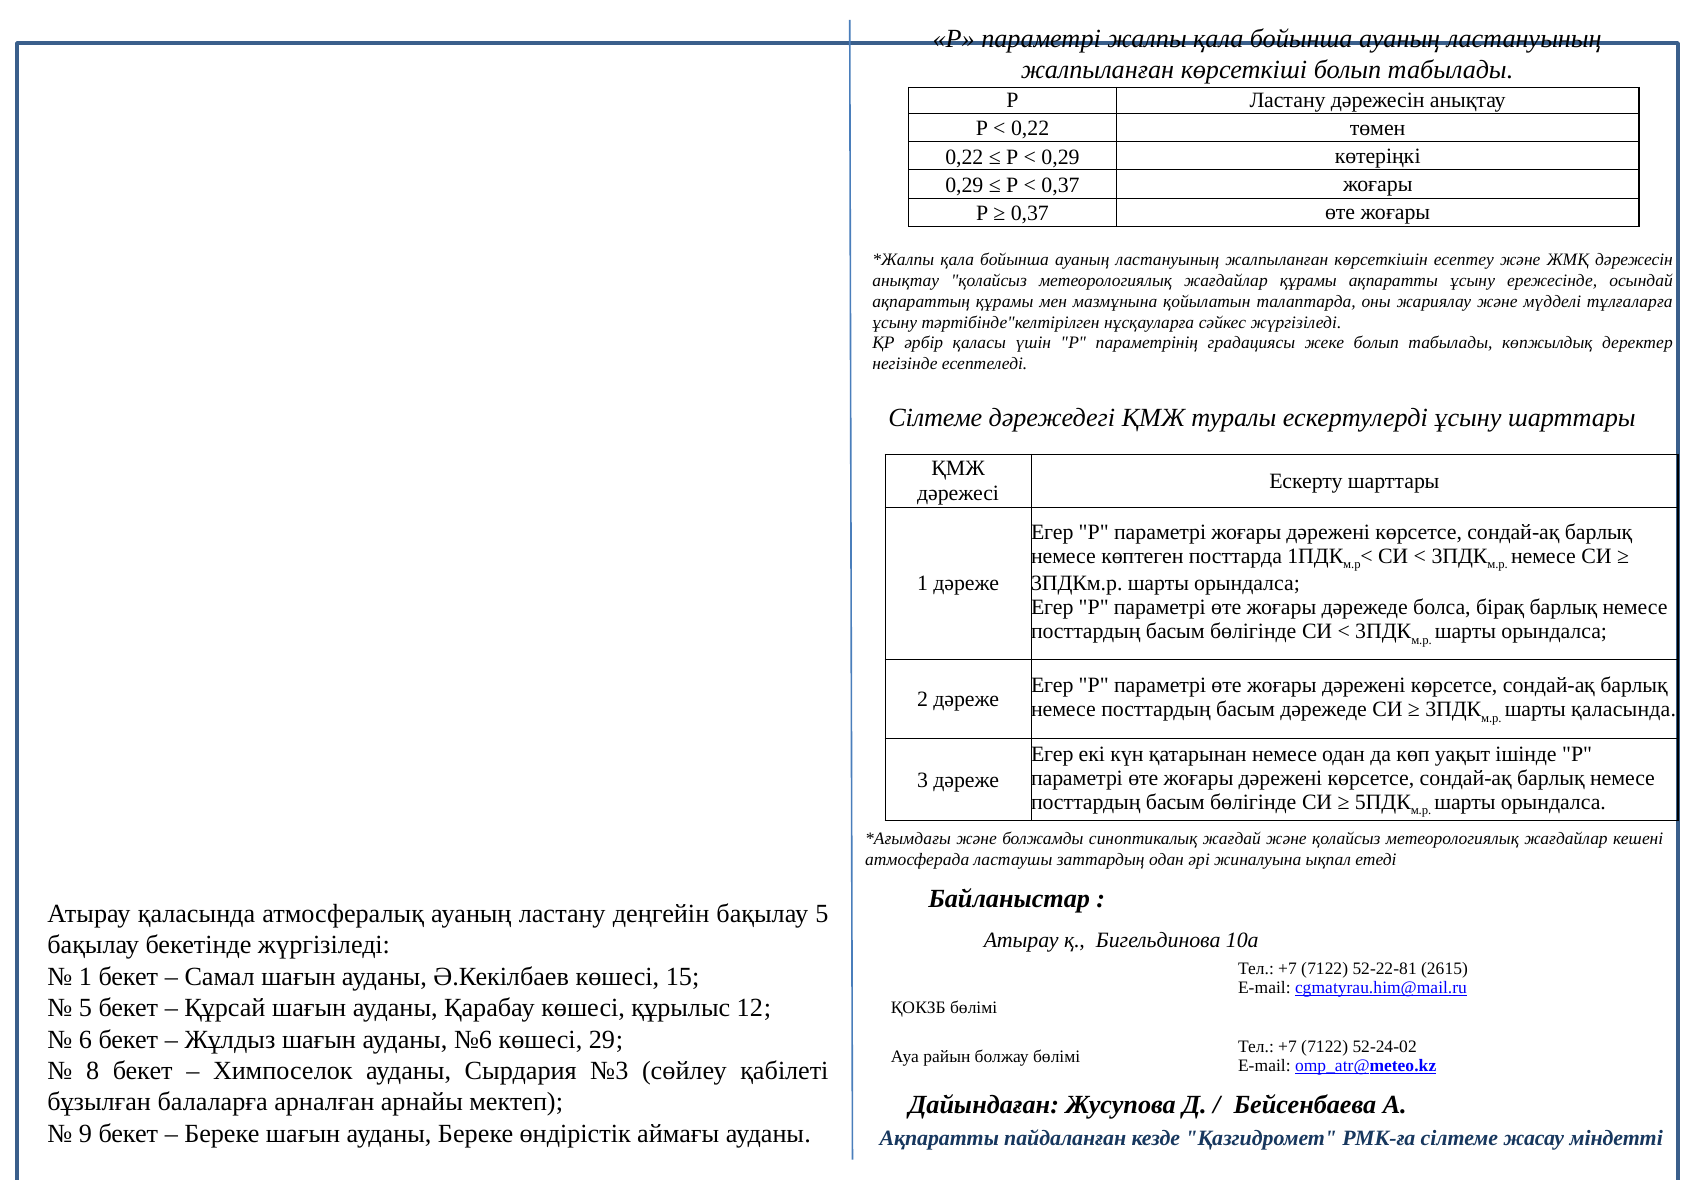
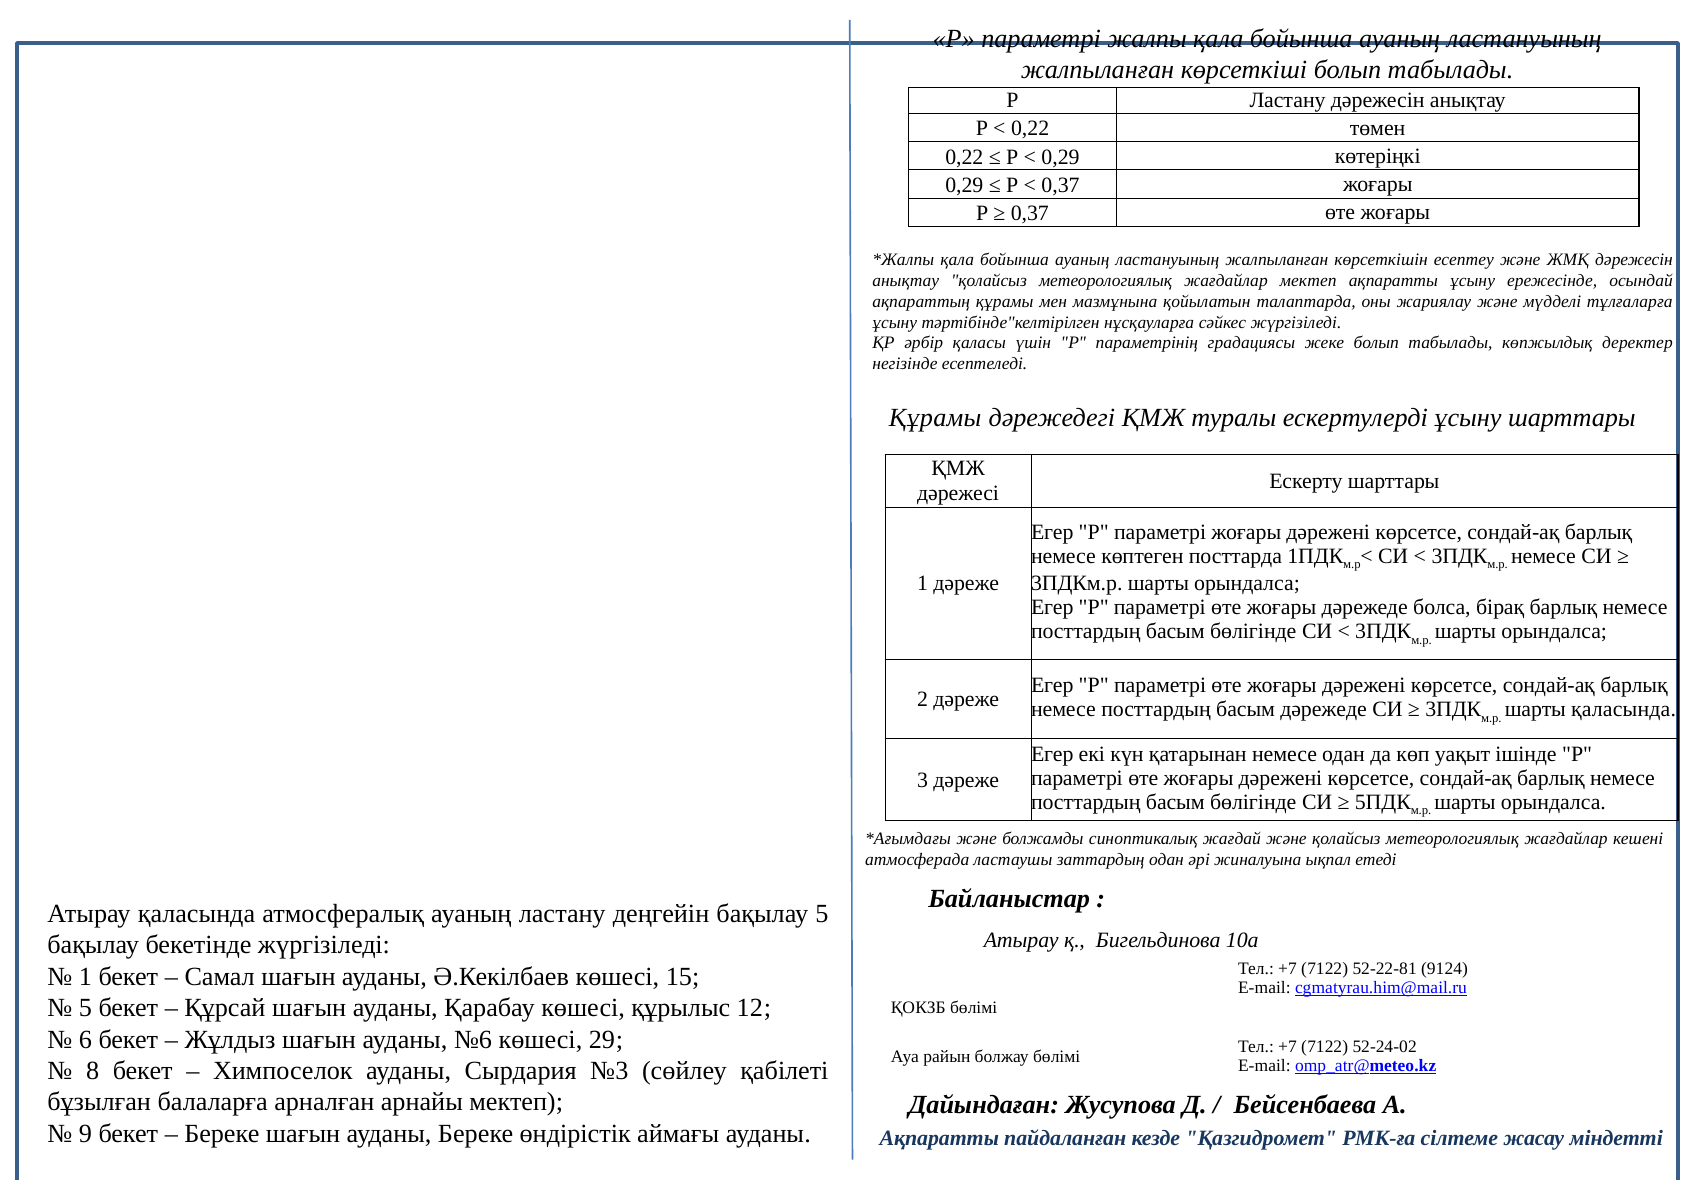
жағдайлар құрамы: құрамы -> мектеп (1308, 280)
Сілтеме: Сілтеме -> Құрамы (935, 418)
2615: 2615 -> 9124 (1444, 969)
